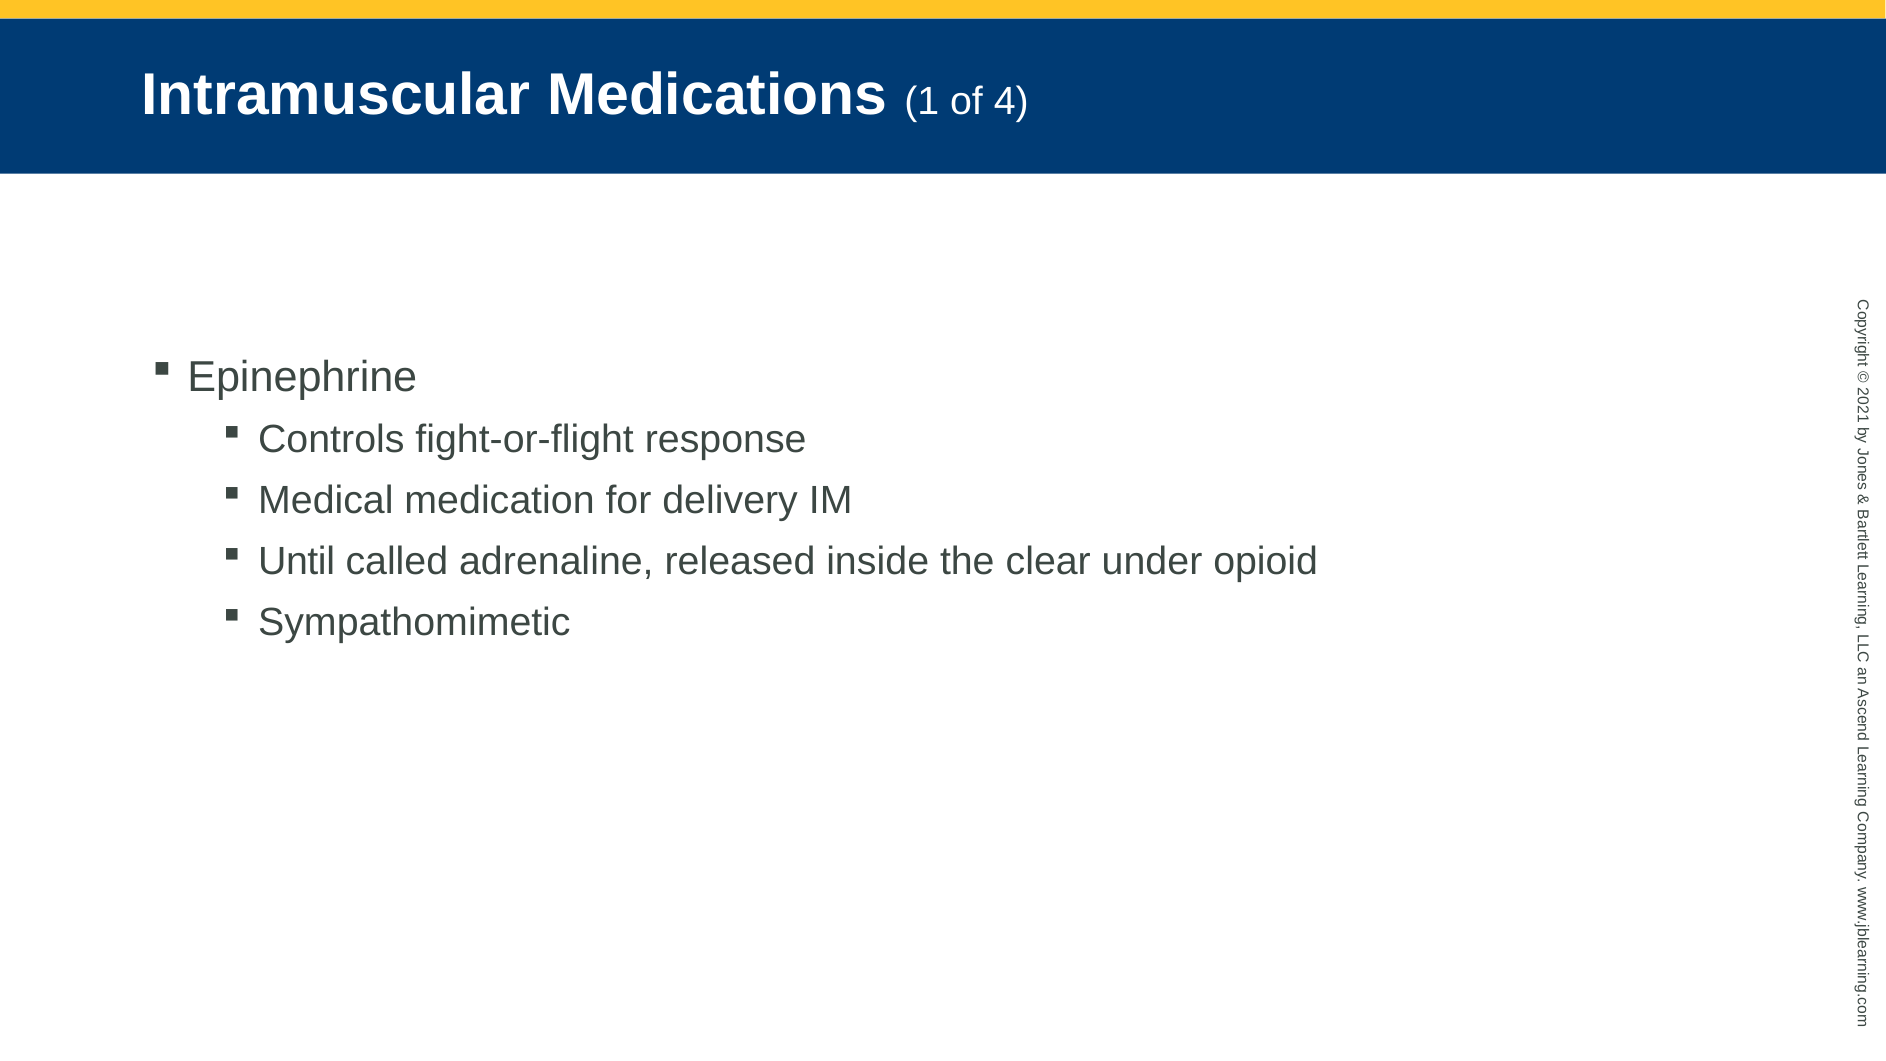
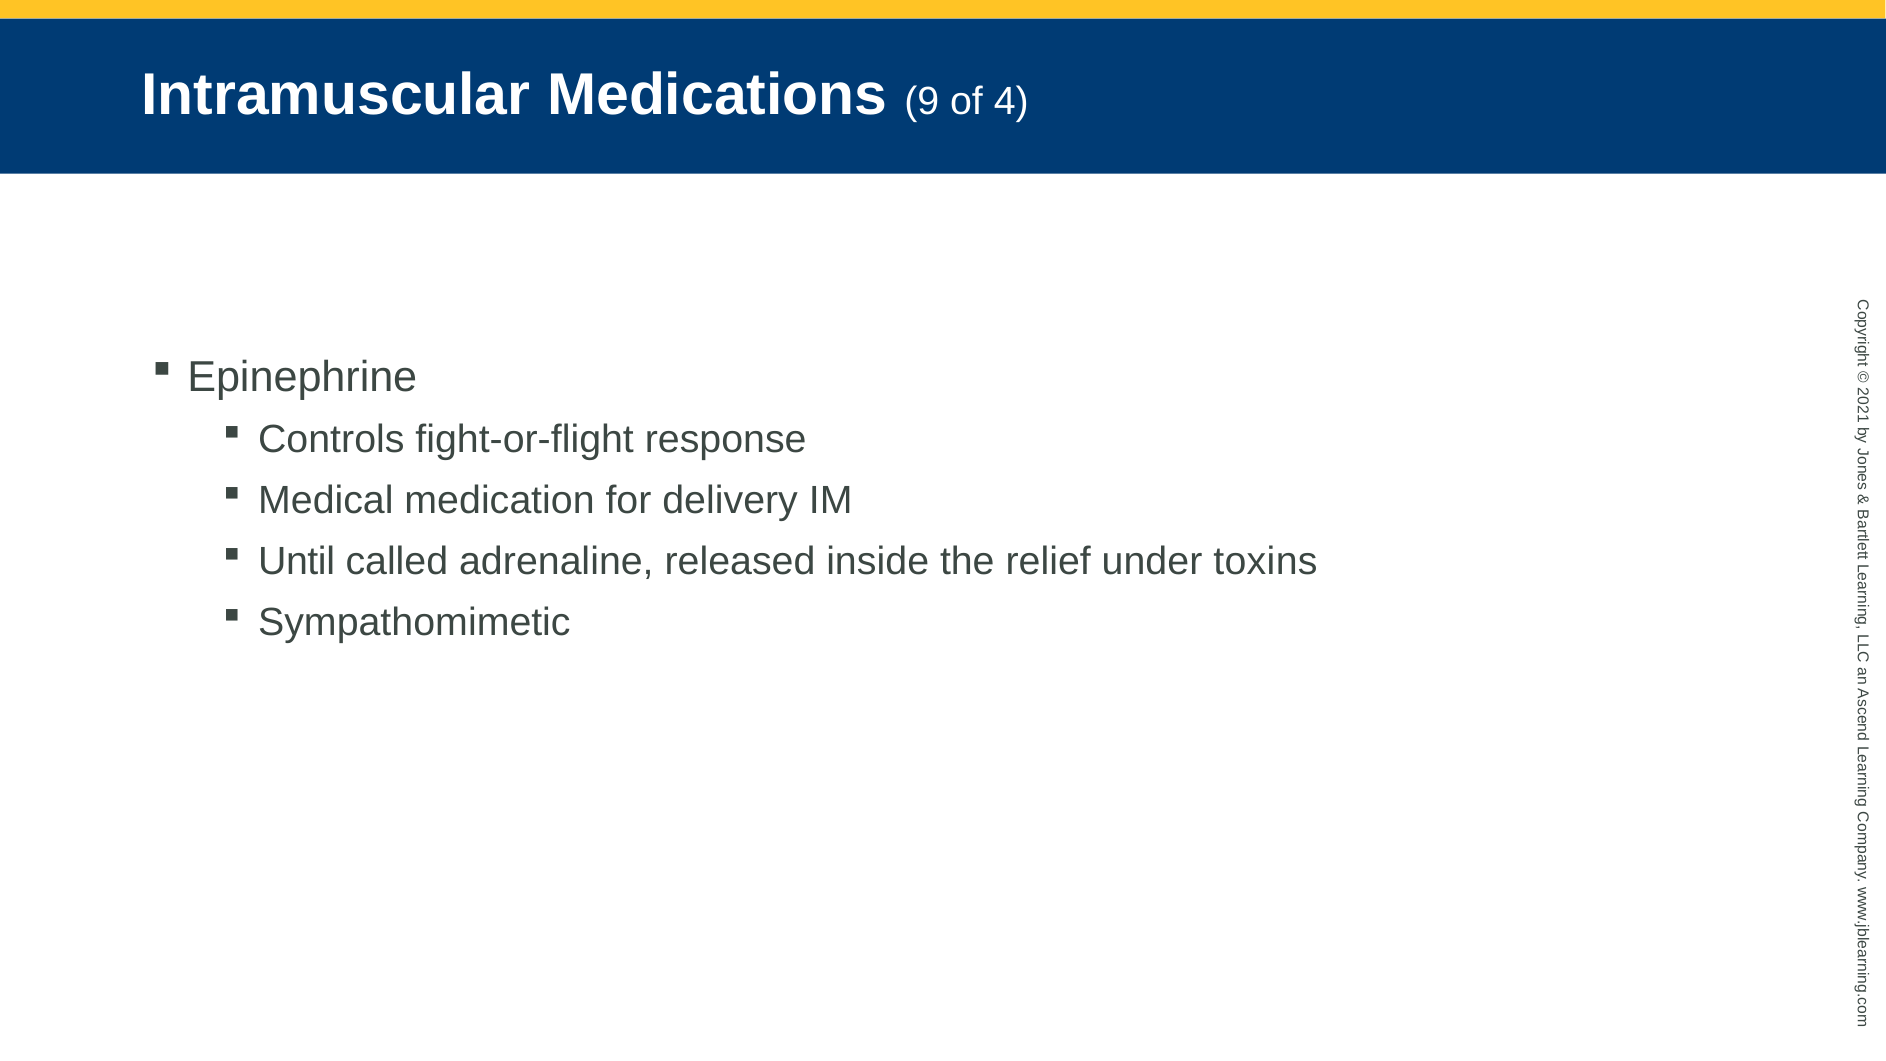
Medications 1: 1 -> 9 (922, 101)
clear: clear -> relief (1048, 562)
opioid: opioid -> toxins (1265, 562)
